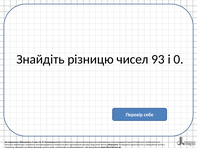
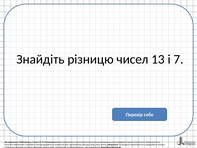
93: 93 -> 13 (158, 59)
0: 0 -> 7 (179, 59)
